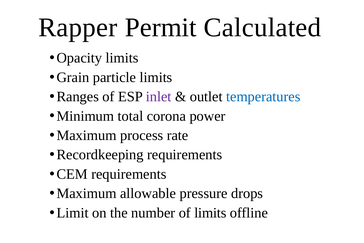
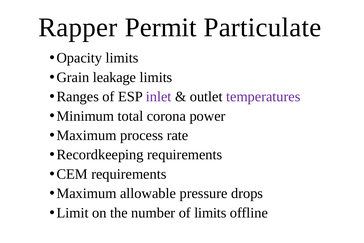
Calculated: Calculated -> Particulate (262, 27)
particle: particle -> leakage (114, 77)
temperatures colour: blue -> purple (263, 97)
